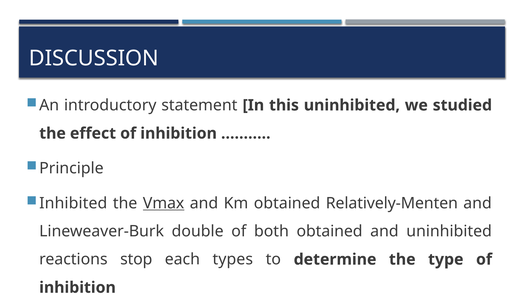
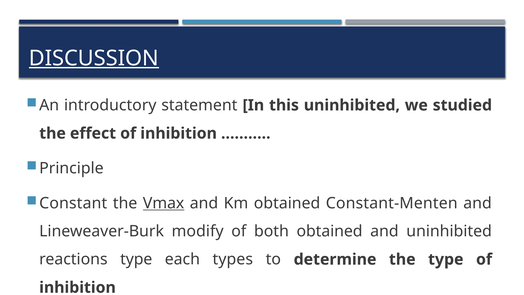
DISCUSSION underline: none -> present (94, 58)
Inhibited: Inhibited -> Constant (73, 203)
Relatively-Menten: Relatively-Menten -> Constant-Menten (392, 203)
double: double -> modify (198, 231)
reactions stop: stop -> type (136, 259)
